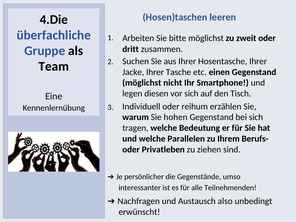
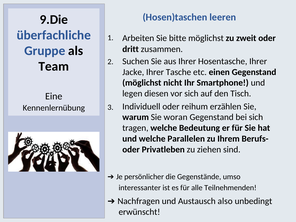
4.Die: 4.Die -> 9.Die (54, 20)
hohen: hohen -> woran (176, 117)
